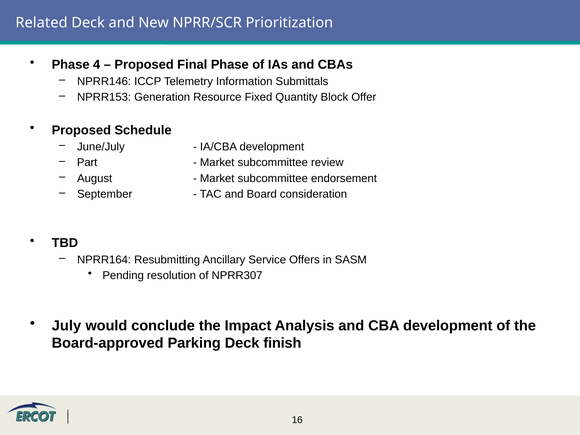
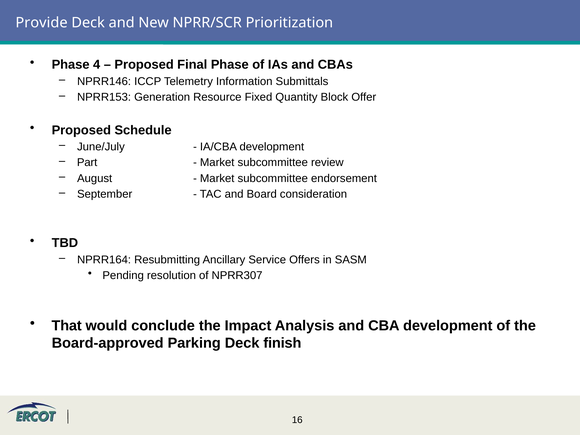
Related: Related -> Provide (42, 23)
July: July -> That (67, 326)
